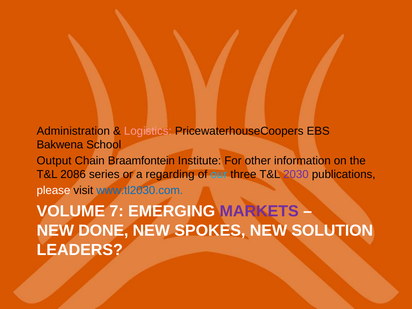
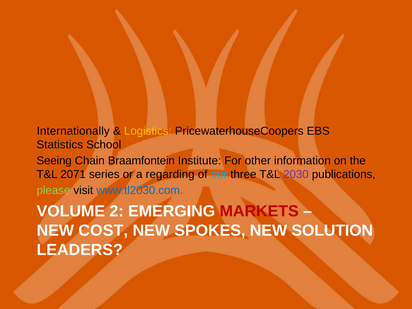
Administration: Administration -> Internationally (73, 131)
Logistics colour: pink -> yellow (148, 131)
Bakwena: Bakwena -> Statistics (60, 145)
Output: Output -> Seeing (54, 161)
2086: 2086 -> 2071 (73, 174)
please colour: white -> light green (53, 190)
7: 7 -> 2 (117, 211)
MARKETS colour: purple -> red (259, 211)
DONE: DONE -> COST (103, 231)
